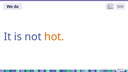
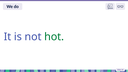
hot colour: orange -> green (54, 37)
